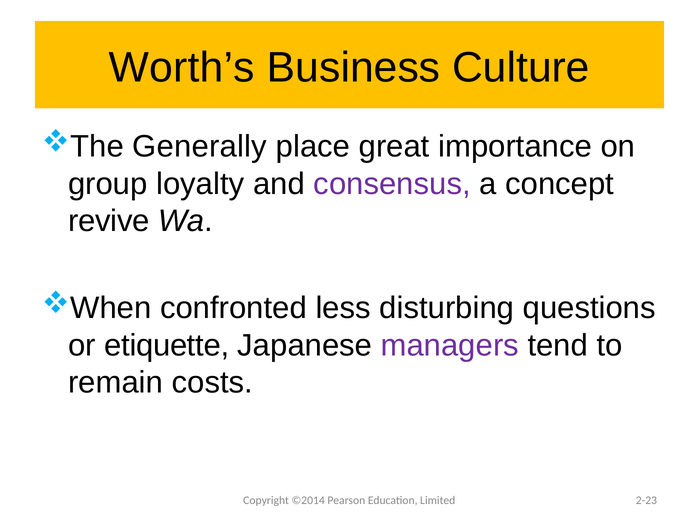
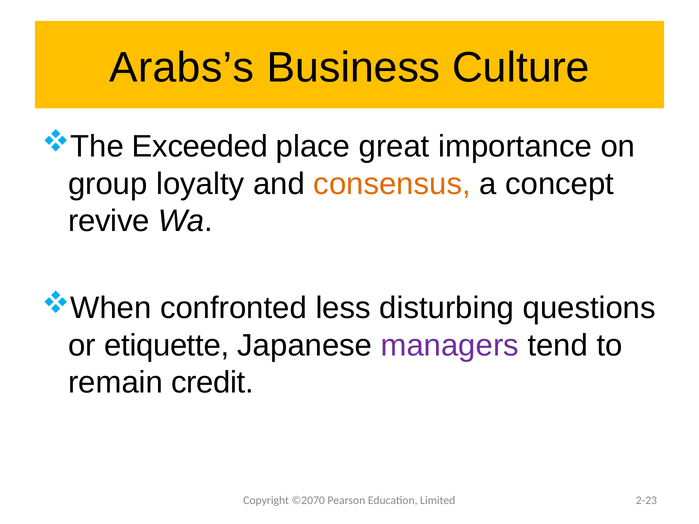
Worth’s: Worth’s -> Arabs’s (182, 68)
Generally: Generally -> Exceeded (200, 147)
consensus colour: purple -> orange (392, 184)
costs: costs -> credit (212, 383)
©2014: ©2014 -> ©2070 (308, 501)
